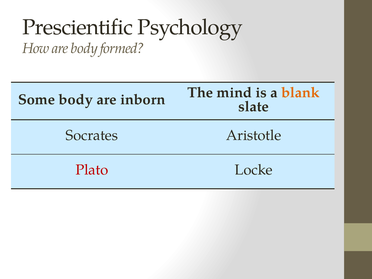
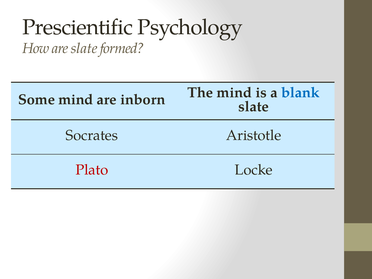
are body: body -> slate (84, 48)
Some body: body -> mind (76, 100)
blank colour: orange -> blue (301, 93)
